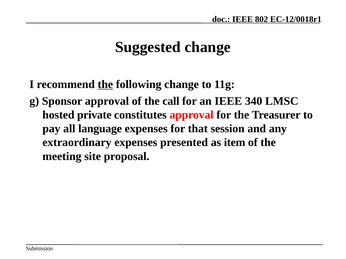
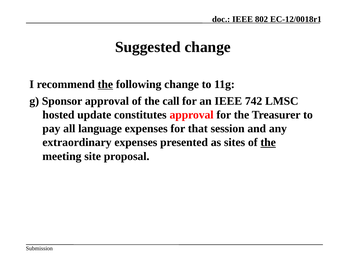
340: 340 -> 742 (254, 101)
private: private -> update (94, 115)
item: item -> sites (235, 143)
the underline: none -> present (268, 143)
